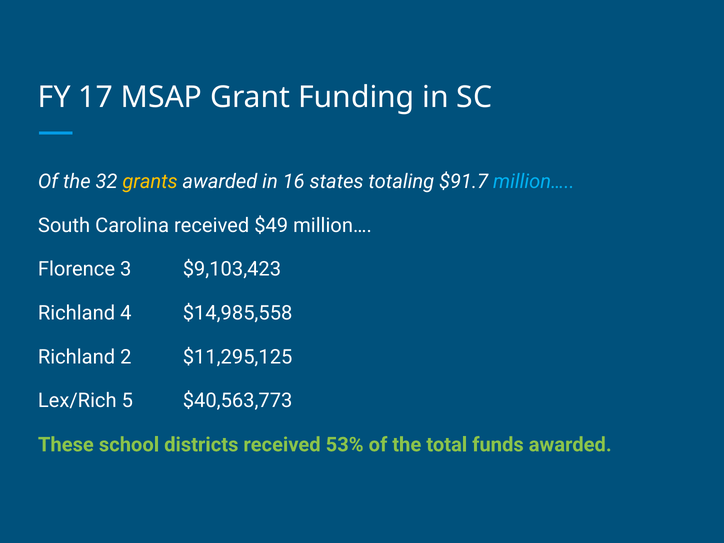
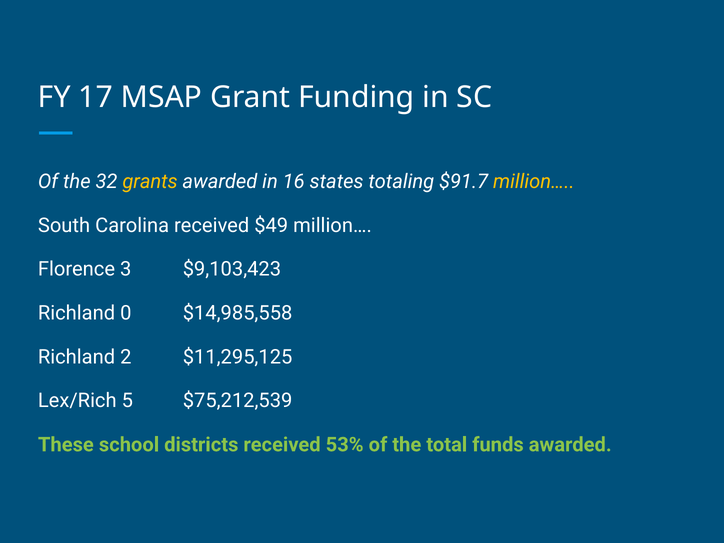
million… colour: light blue -> yellow (534, 182)
4: 4 -> 0 (126, 313)
$40,563,773: $40,563,773 -> $75,212,539 (238, 401)
